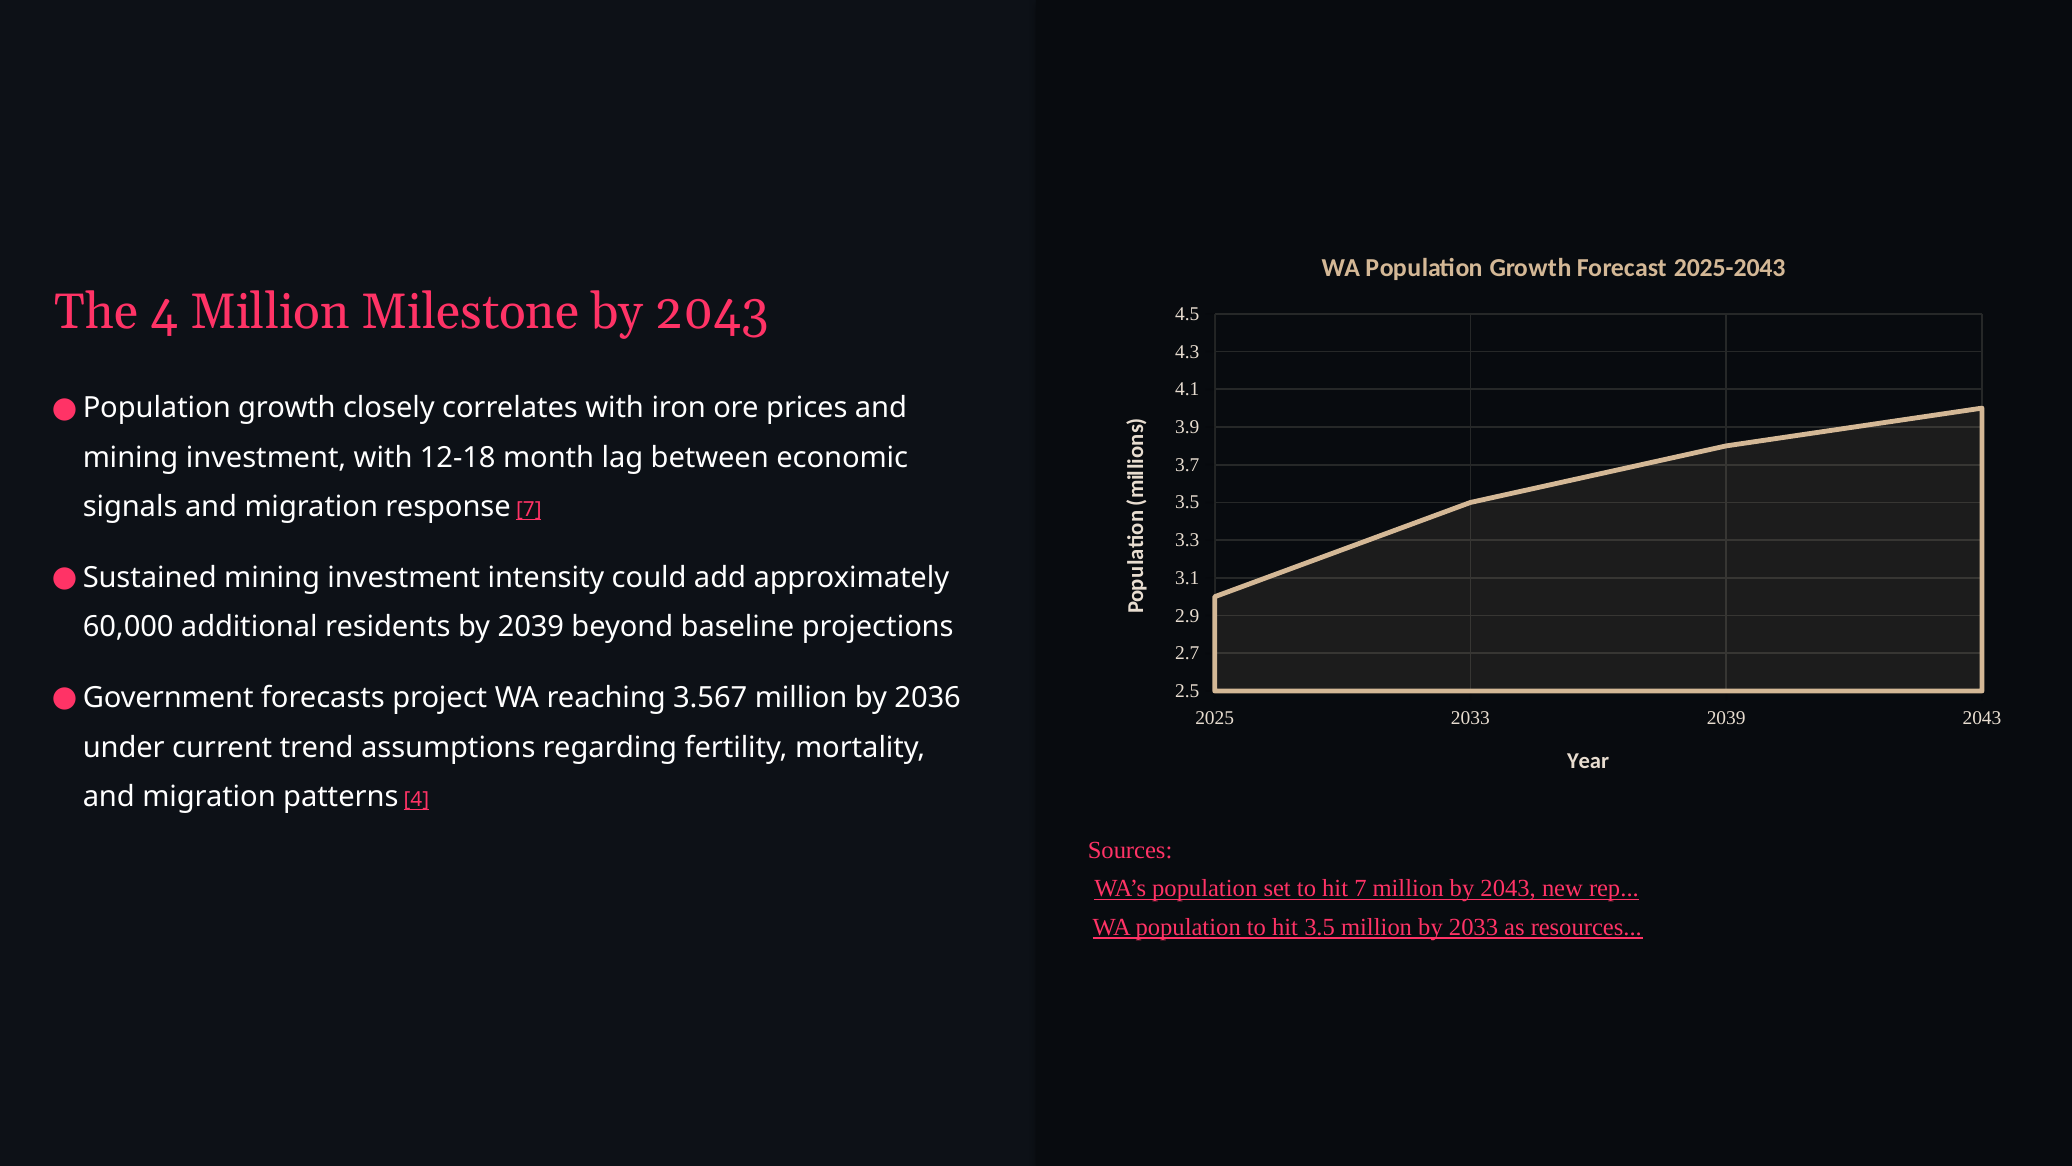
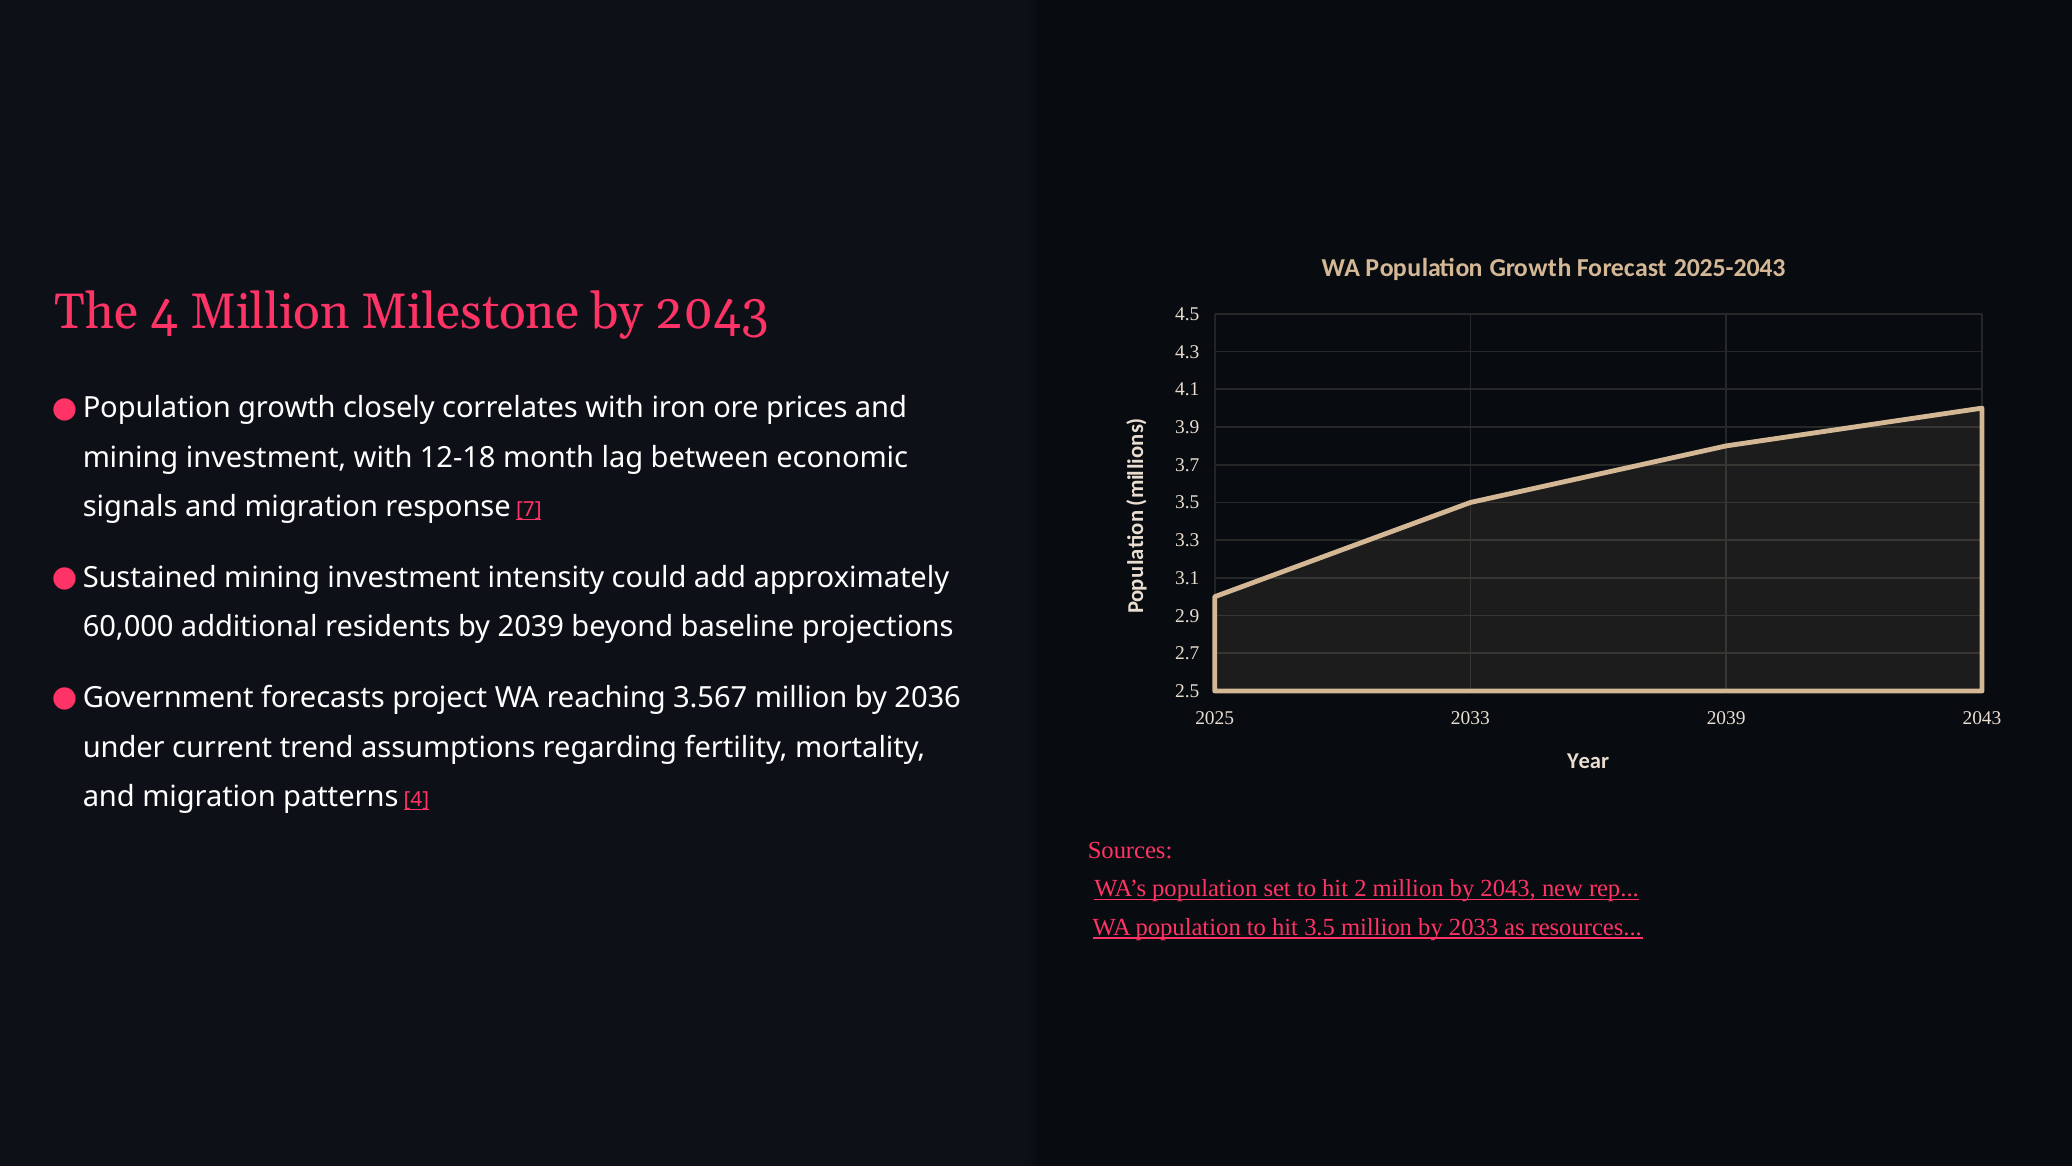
hit 7: 7 -> 2 (1360, 888)
